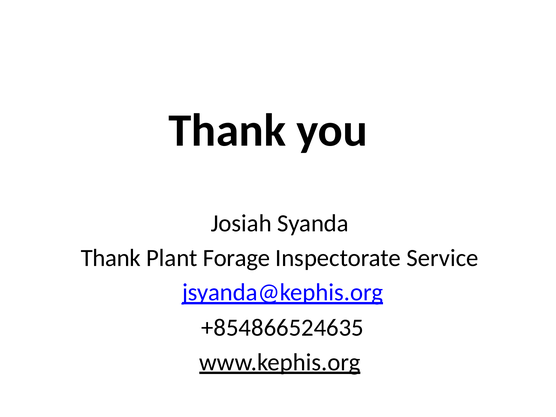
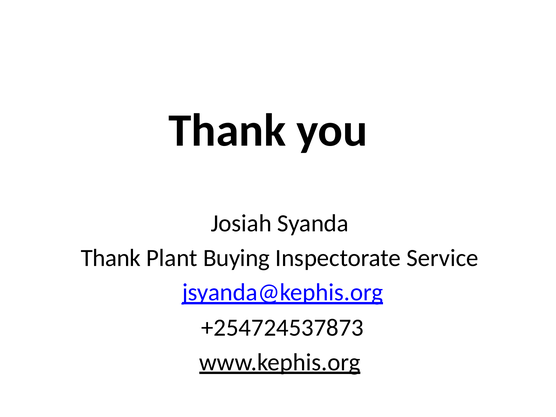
Forage: Forage -> Buying (236, 258)
+854866524635: +854866524635 -> +254724537873 (283, 328)
